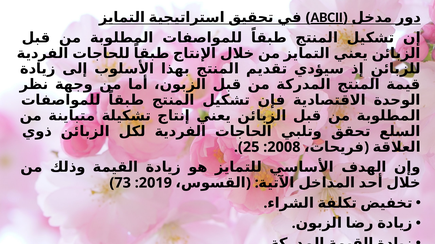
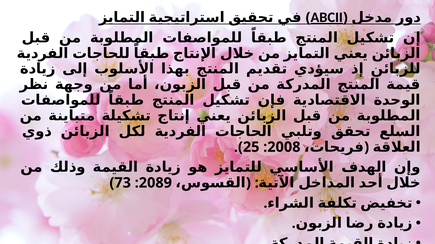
2019: 2019 -> 2089 (155, 183)
